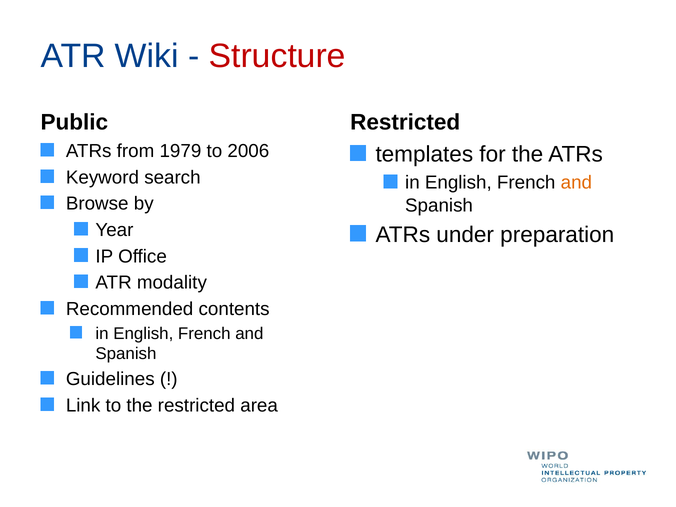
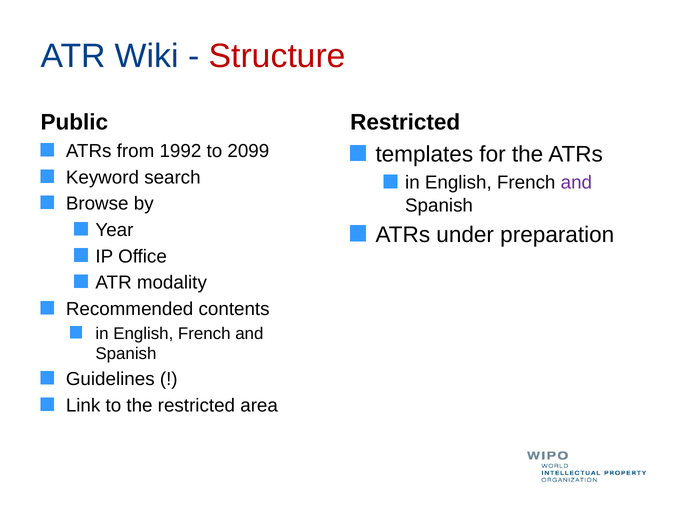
1979: 1979 -> 1992 (180, 151)
2006: 2006 -> 2099 (248, 151)
and colour: orange -> purple (576, 183)
